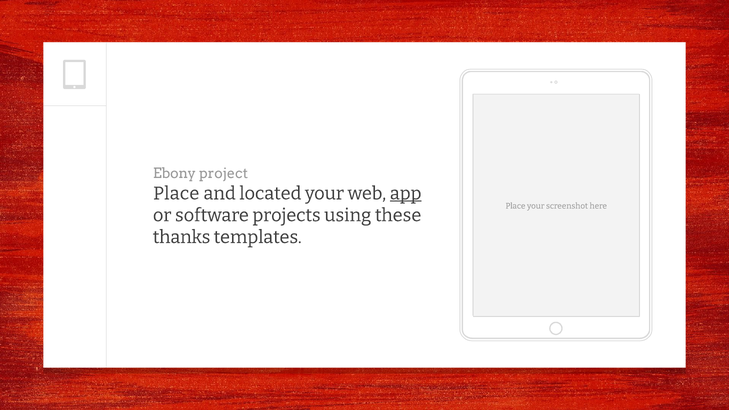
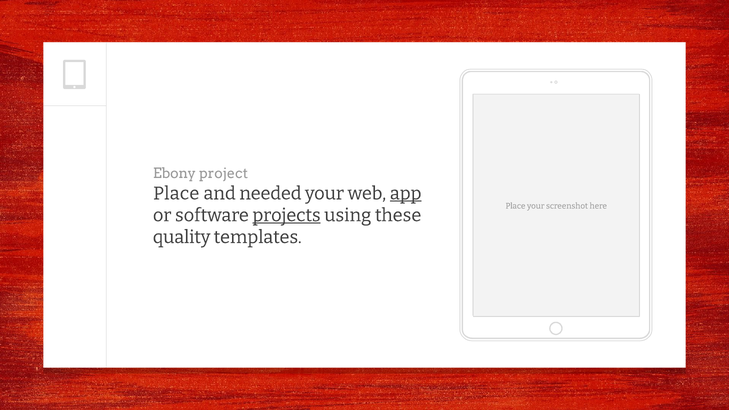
located: located -> needed (270, 193)
projects underline: none -> present (287, 215)
thanks: thanks -> quality (182, 237)
